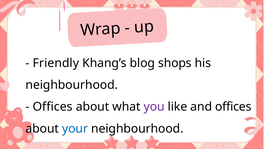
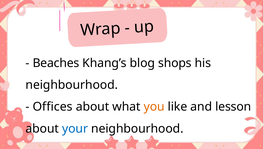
Friendly: Friendly -> Beaches (56, 63)
you colour: purple -> orange (154, 106)
and offices: offices -> lesson (233, 106)
